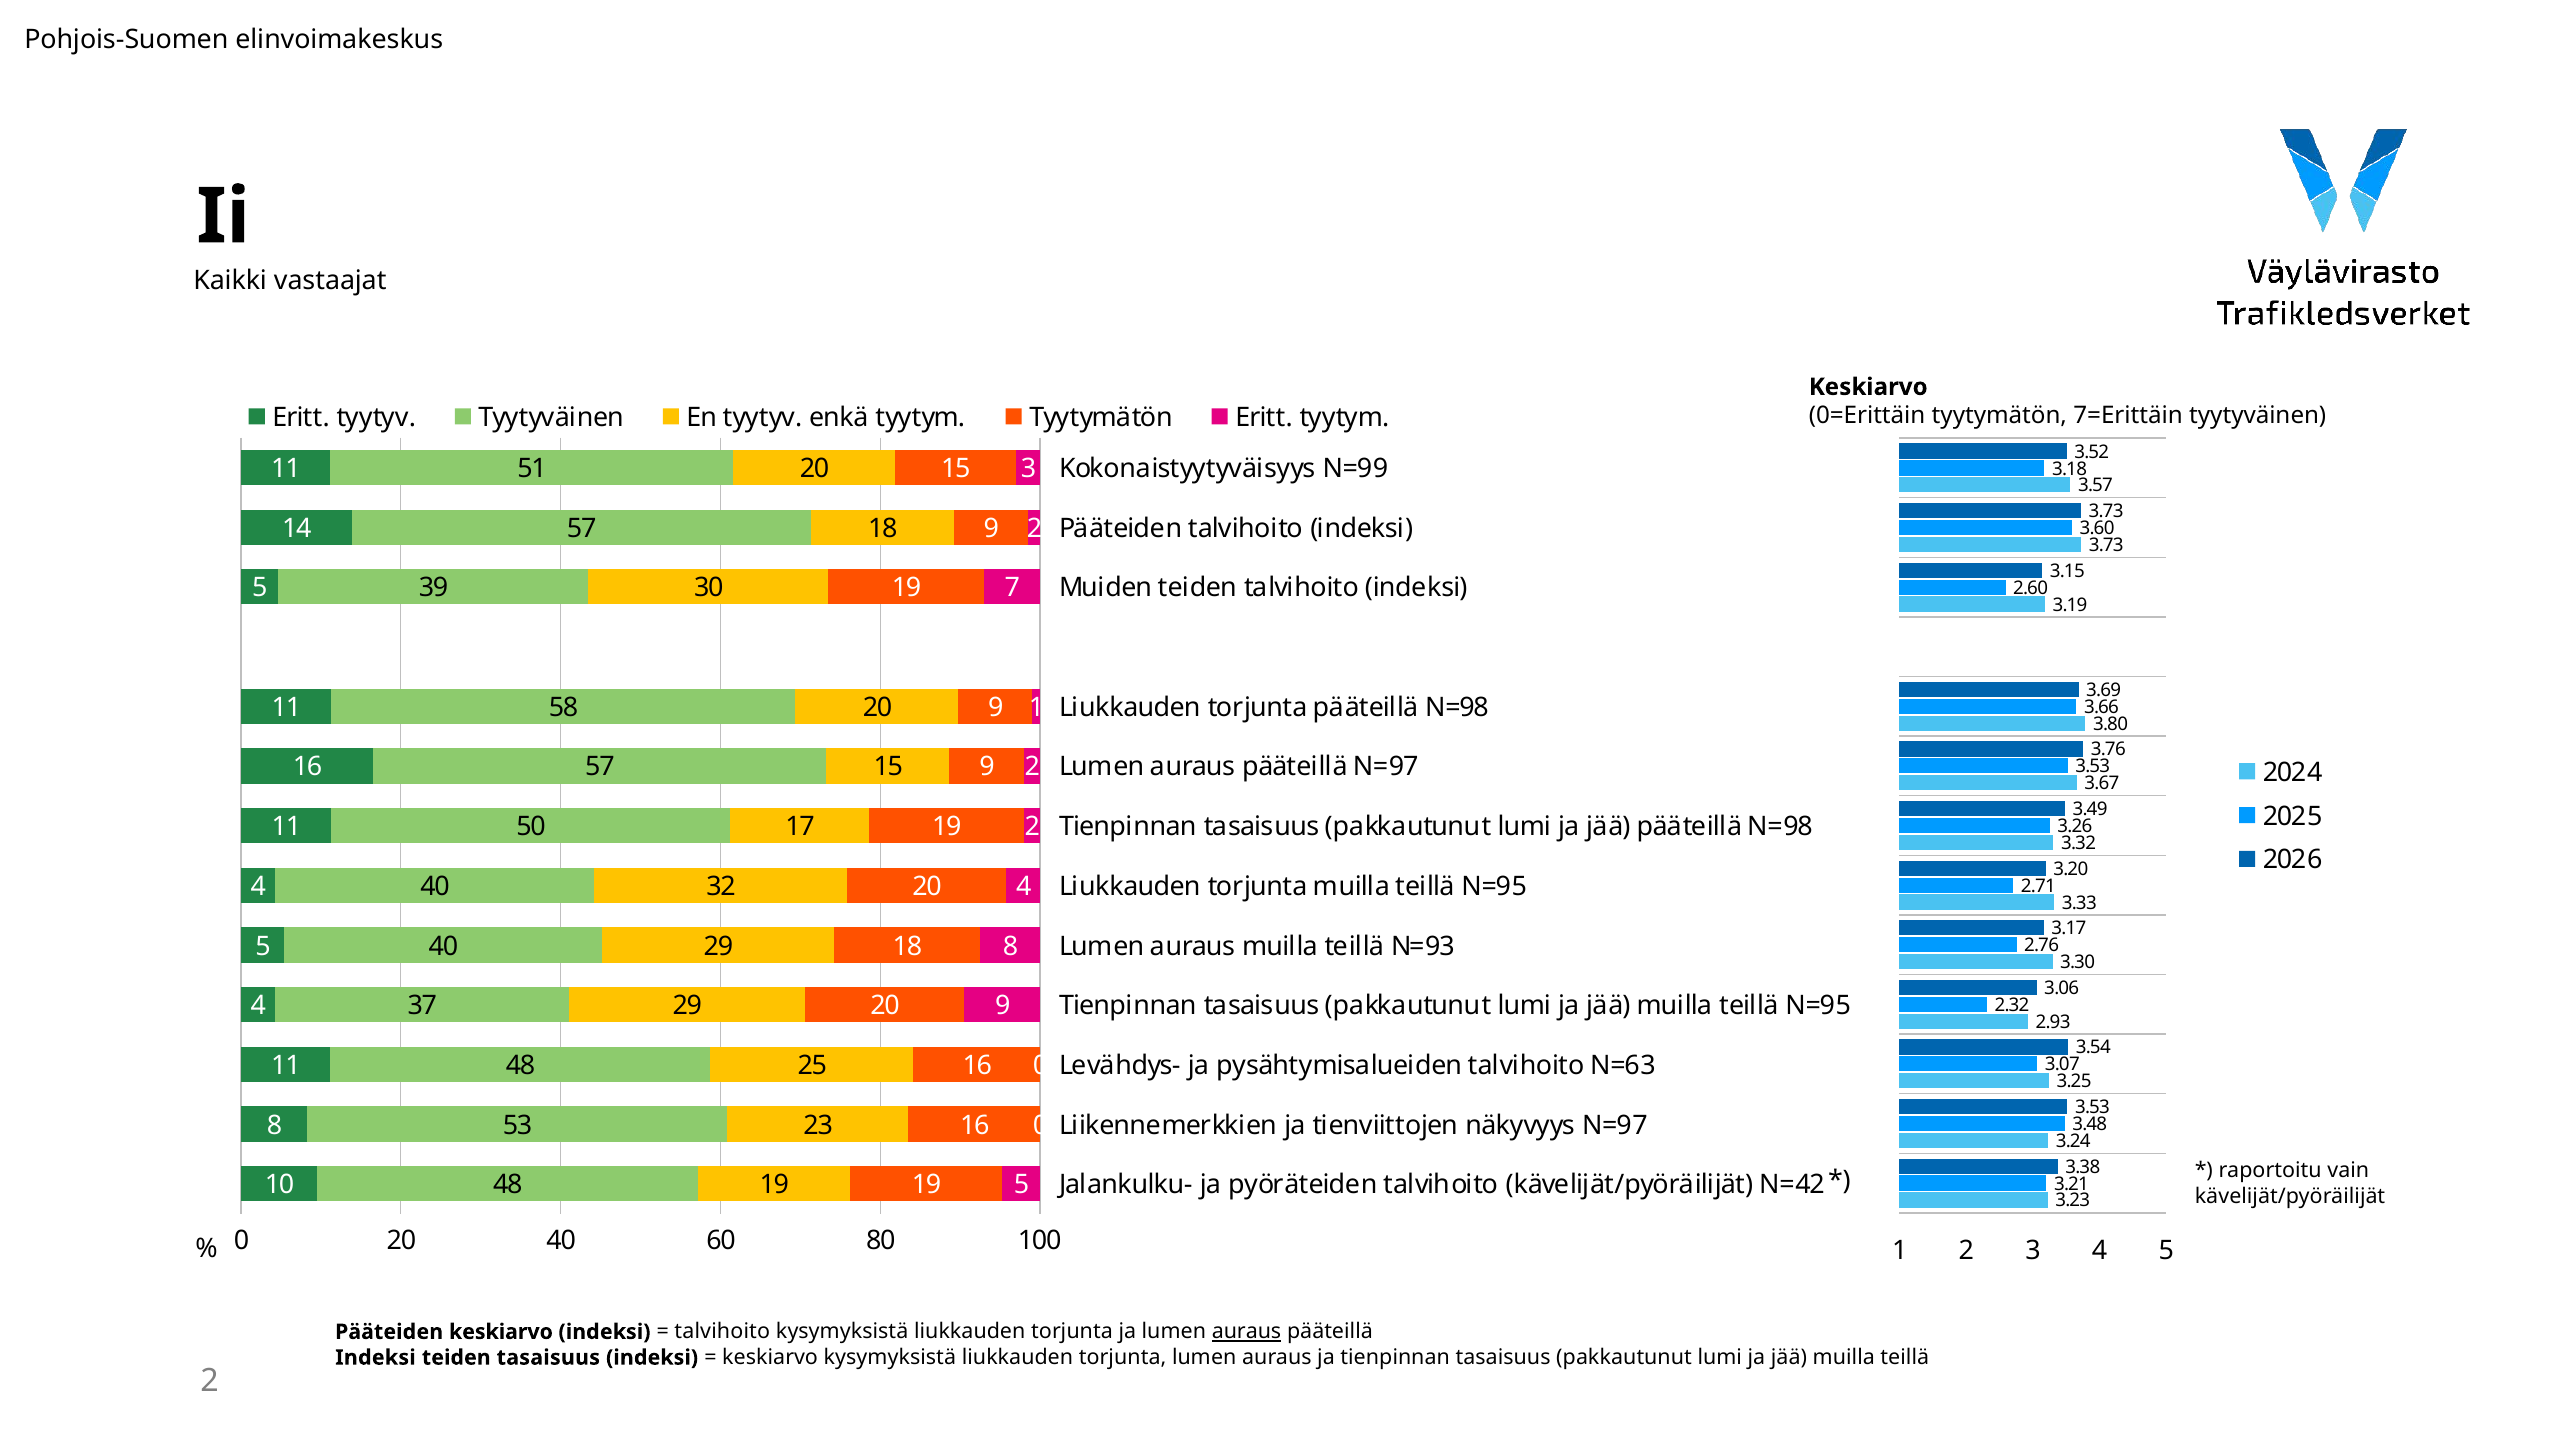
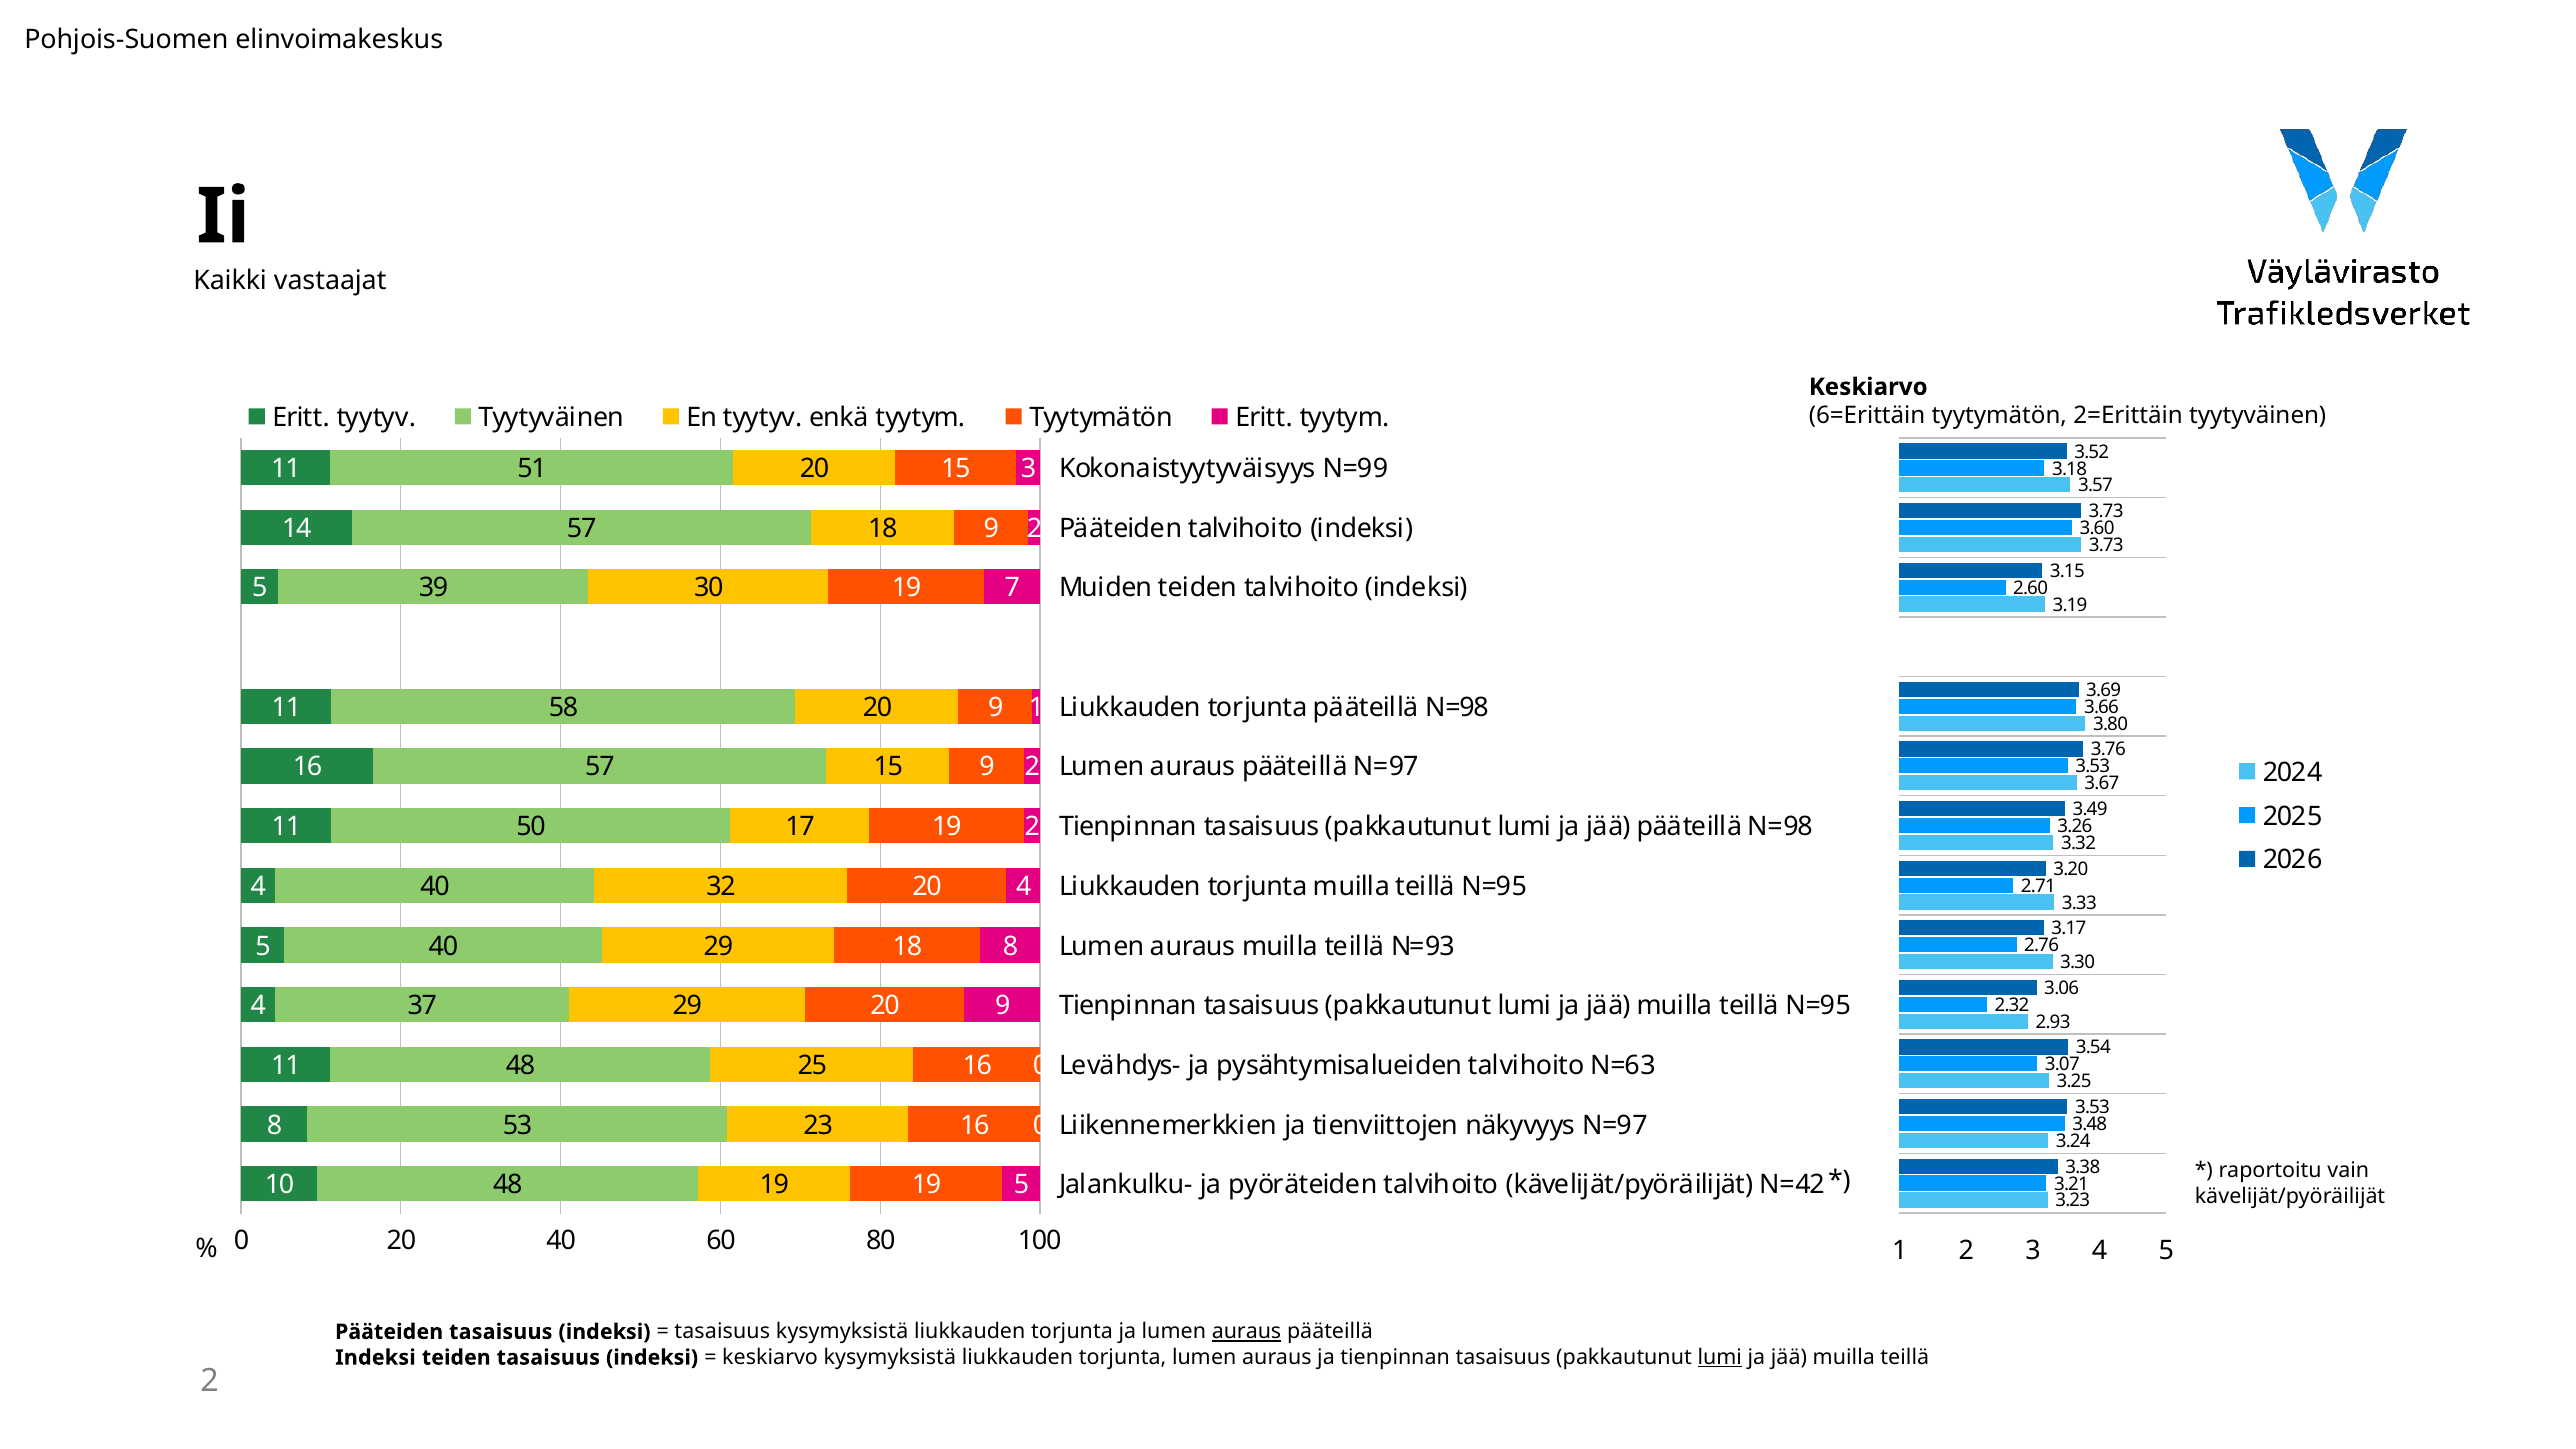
0=Erittäin: 0=Erittäin -> 6=Erittäin (1867, 416)
7=Erittäin: 7=Erittäin -> 2=Erittäin (2128, 416)
Pääteiden keskiarvo: keskiarvo -> tasaisuus (501, 1332)
talvihoito: talvihoito -> tasaisuus (722, 1332)
lumi underline: none -> present (1720, 1358)
